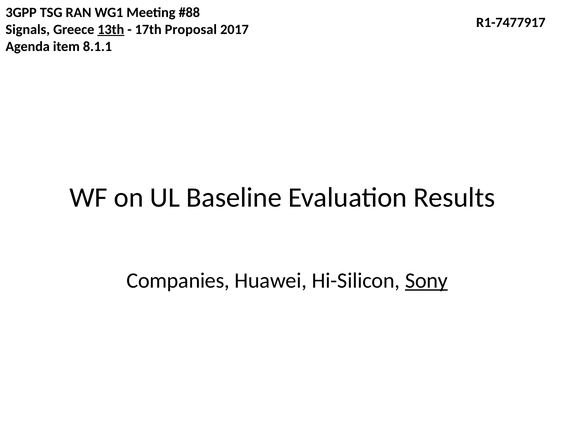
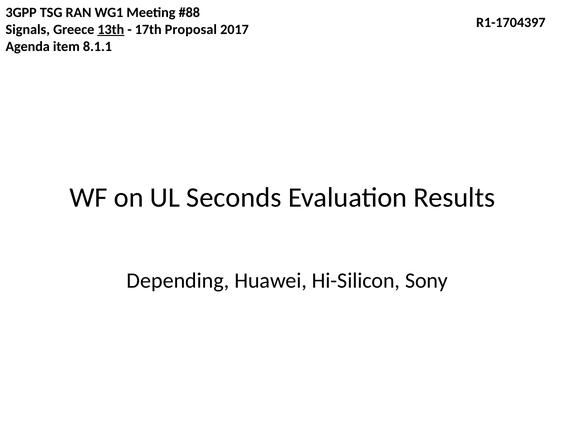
R1-7477917: R1-7477917 -> R1-1704397 (511, 22)
Baseline: Baseline -> Seconds (234, 198)
Companies: Companies -> Depending (178, 281)
Sony underline: present -> none (426, 281)
